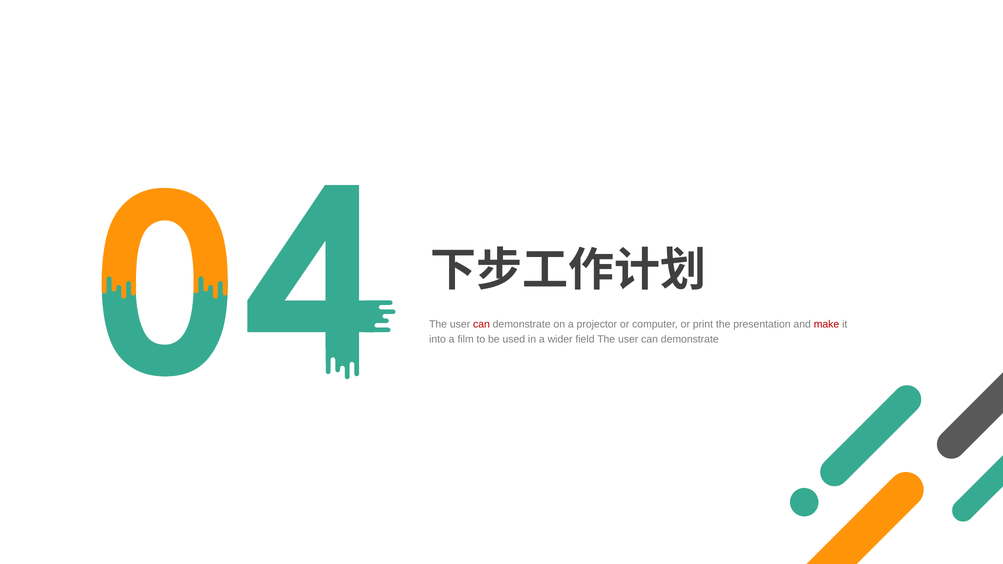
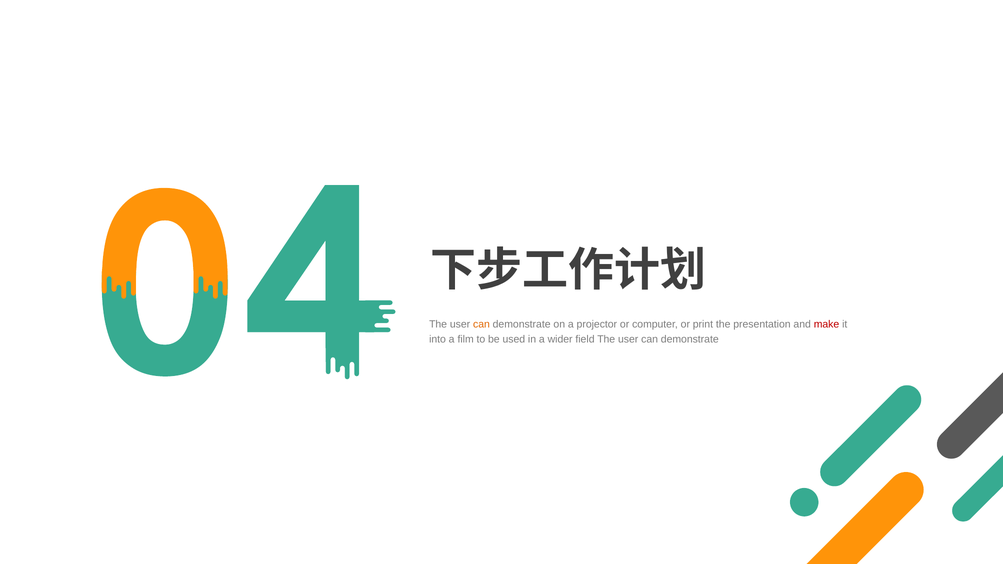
can colour: red -> orange (481, 325)
